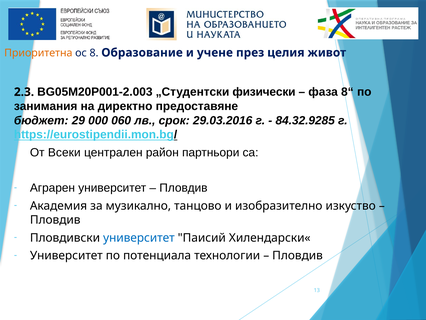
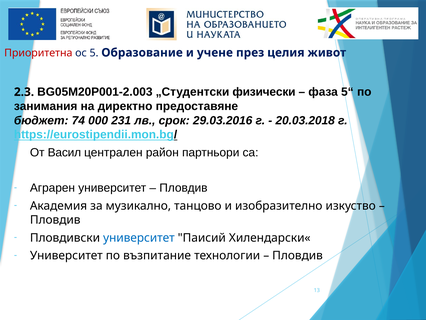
Приоритетна colour: orange -> red (38, 53)
8: 8 -> 5 (94, 53)
8“: 8“ -> 5“ (347, 92)
29: 29 -> 74 (78, 120)
060: 060 -> 231 (121, 120)
84.32.9285: 84.32.9285 -> 20.03.2018 (305, 120)
Всеки: Всеки -> Васил (64, 152)
потенциала: потенциала -> възпитание (157, 255)
